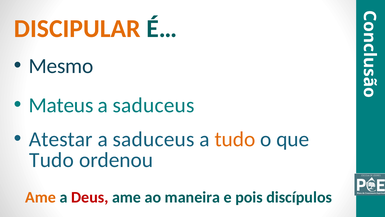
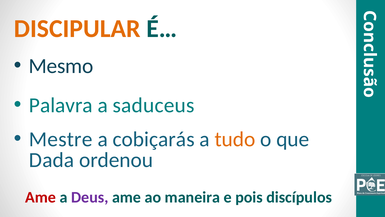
Mateus: Mateus -> Palavra (61, 105)
Atestar: Atestar -> Mestre (61, 139)
saduceus: saduceus -> cobiçarás (154, 139)
Tudo: Tudo -> Dada (52, 160)
Ame colour: orange -> red (41, 197)
Deus colour: red -> purple (90, 197)
